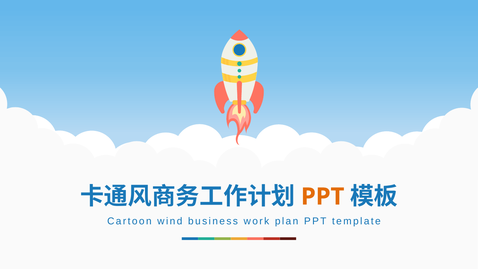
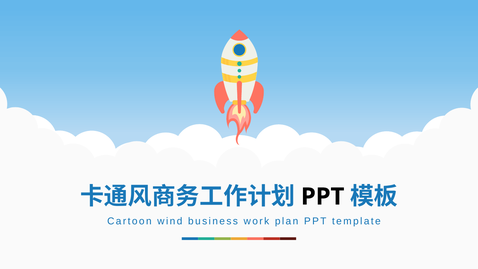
PPT colour: orange -> black (323, 197)
